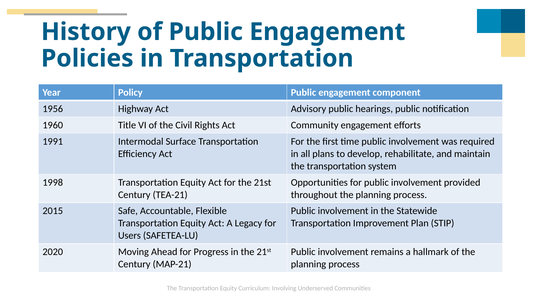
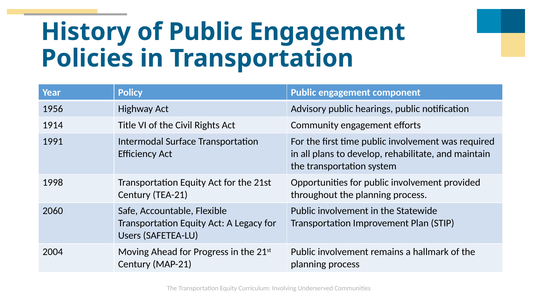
1960: 1960 -> 1914 (53, 125)
2015: 2015 -> 2060 (53, 211)
2020: 2020 -> 2004 (53, 252)
